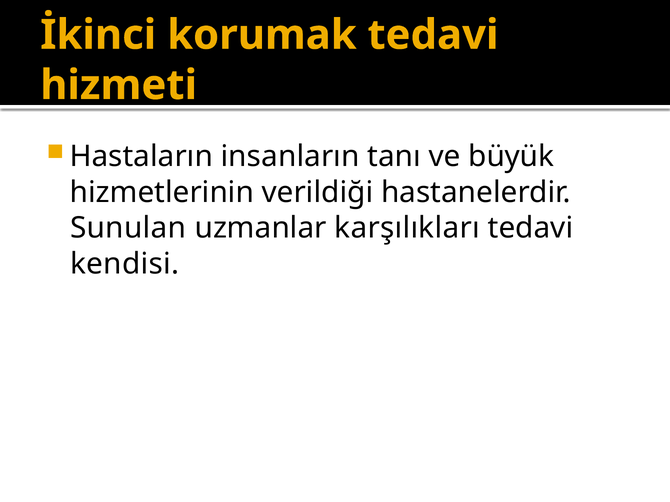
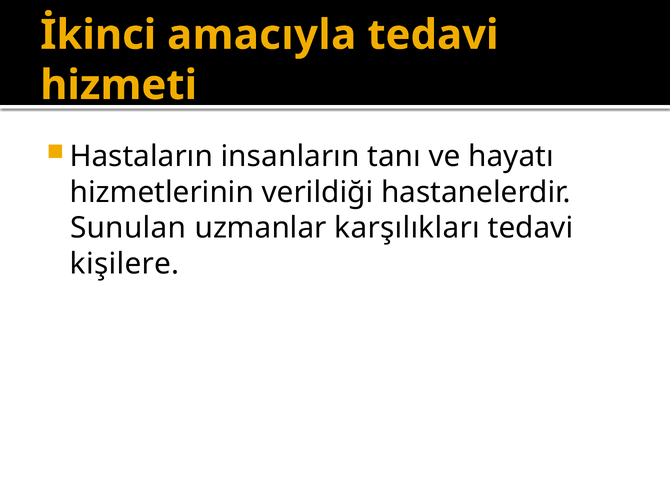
korumak: korumak -> amacıyla (262, 35)
büyük: büyük -> hayatı (511, 157)
kendisi: kendisi -> kişilere (125, 264)
